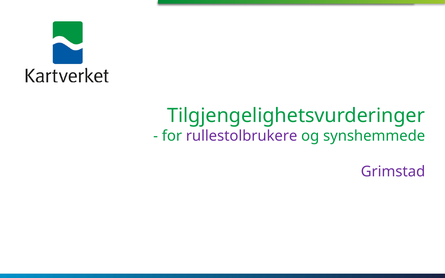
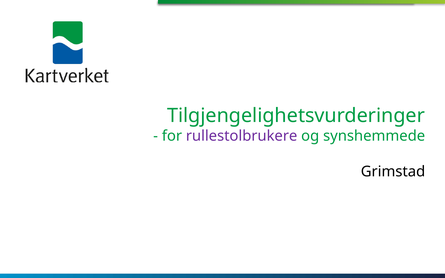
Grimstad colour: purple -> black (393, 172)
